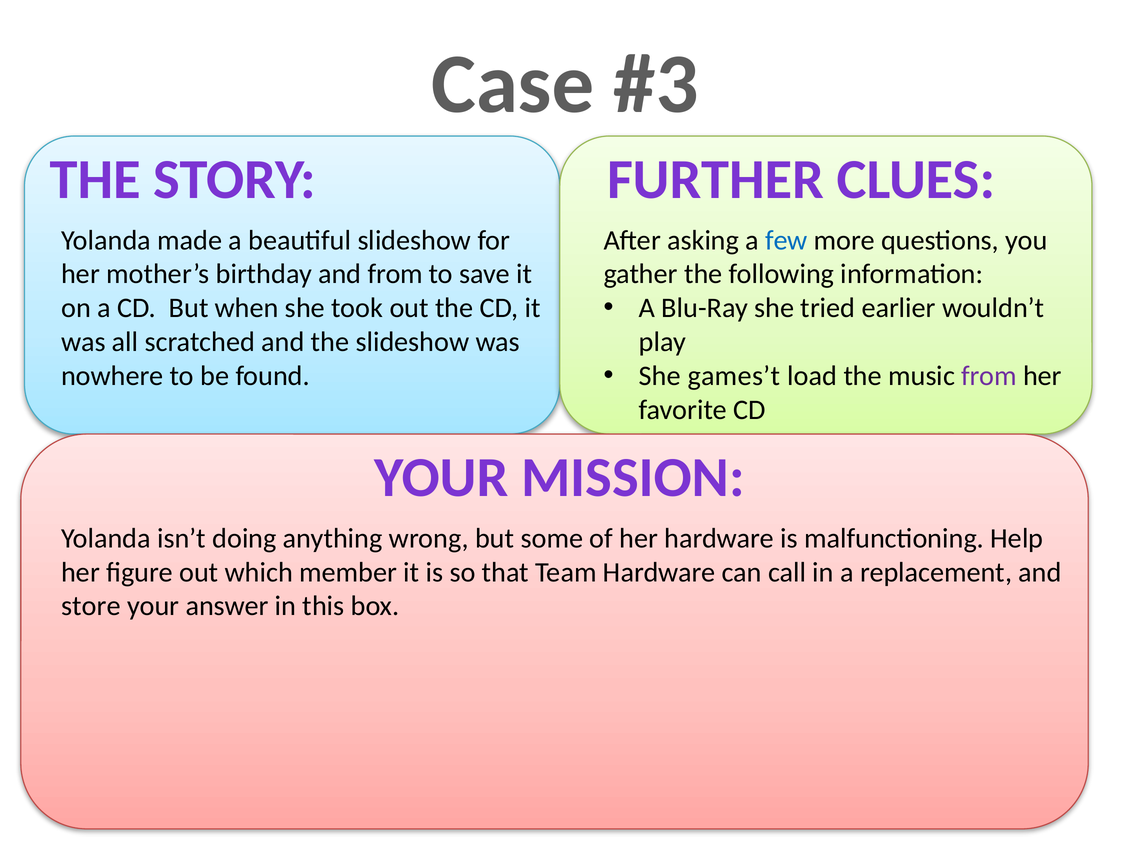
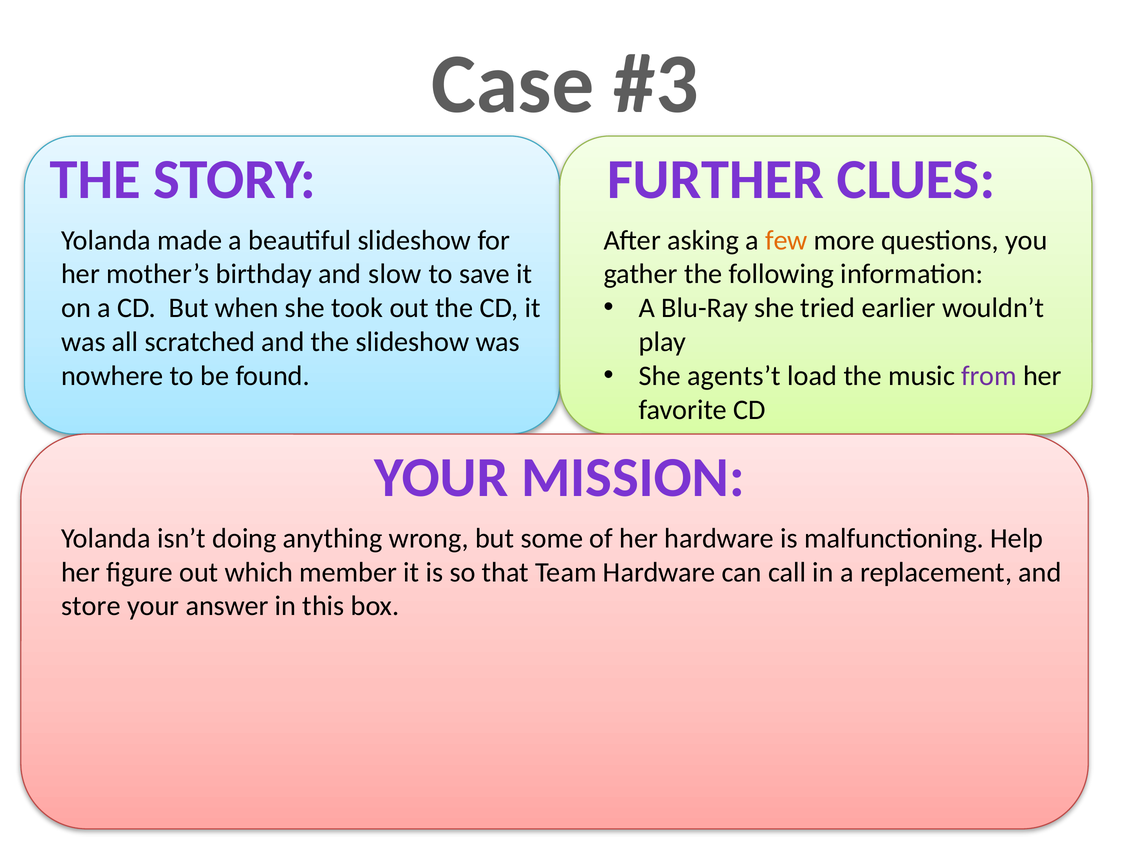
few colour: blue -> orange (786, 240)
and from: from -> slow (395, 274)
games’t: games’t -> agents’t (734, 376)
